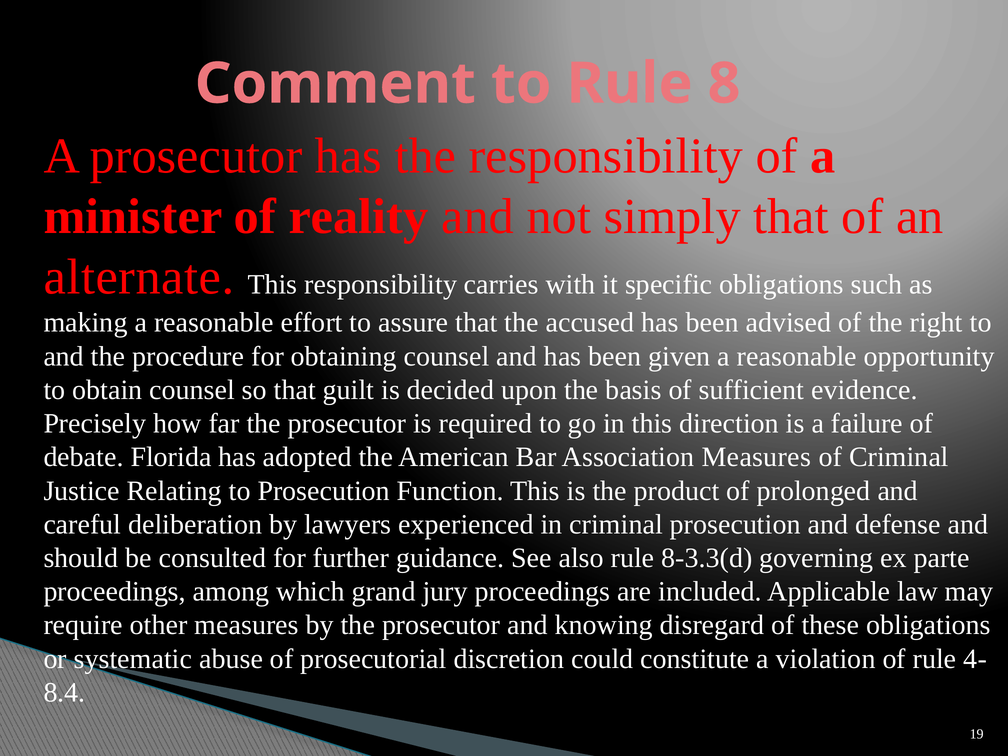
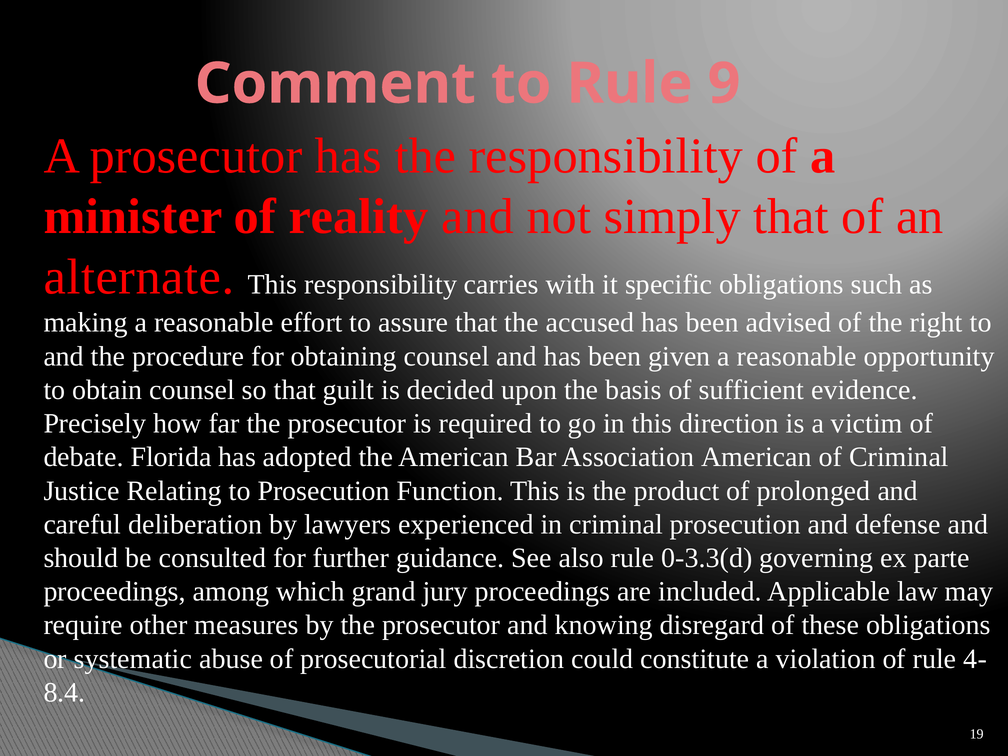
8: 8 -> 9 (724, 84)
failure: failure -> victim (867, 424)
Association Measures: Measures -> American (756, 457)
8-3.3(d: 8-3.3(d -> 0-3.3(d (707, 558)
